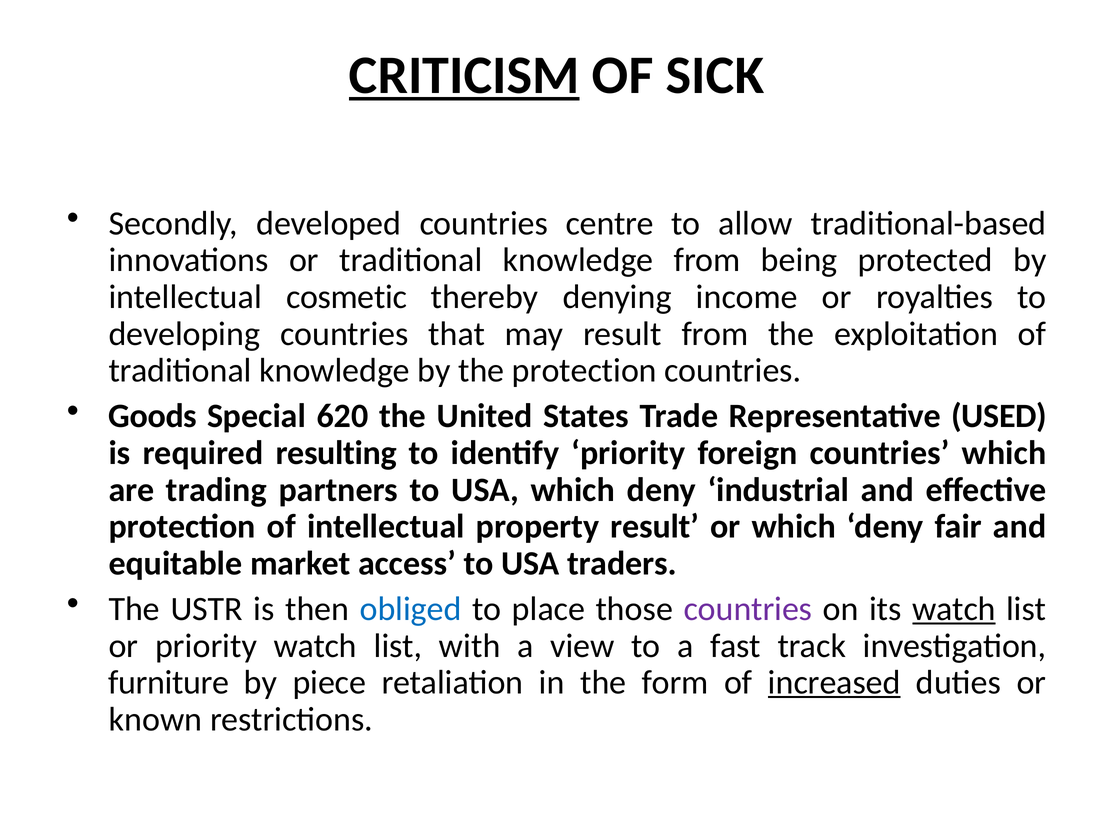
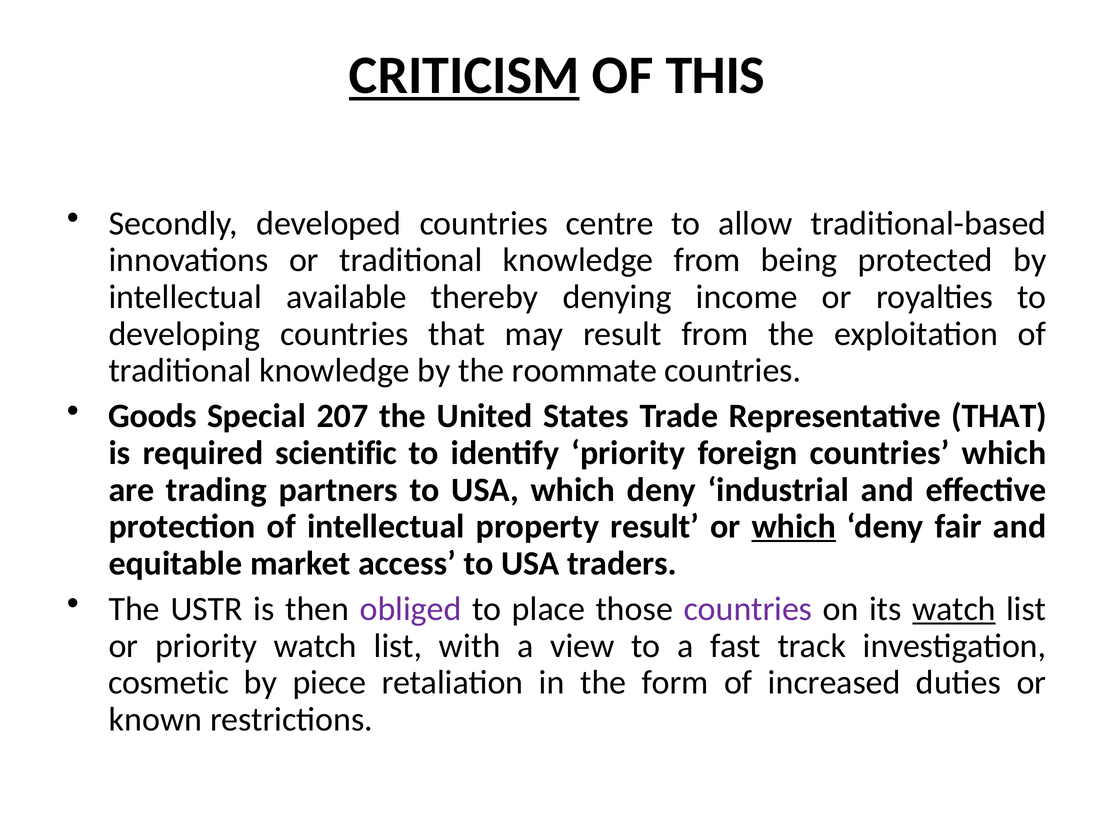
SICK: SICK -> THIS (715, 75)
cosmetic: cosmetic -> available (346, 297)
the protection: protection -> roommate (584, 370)
620: 620 -> 207 (342, 416)
Representative USED: USED -> THAT (999, 416)
resulting: resulting -> scientific (336, 453)
which underline: none -> present (794, 526)
obliged colour: blue -> purple (411, 609)
furniture: furniture -> cosmetic (169, 682)
increased underline: present -> none (834, 682)
